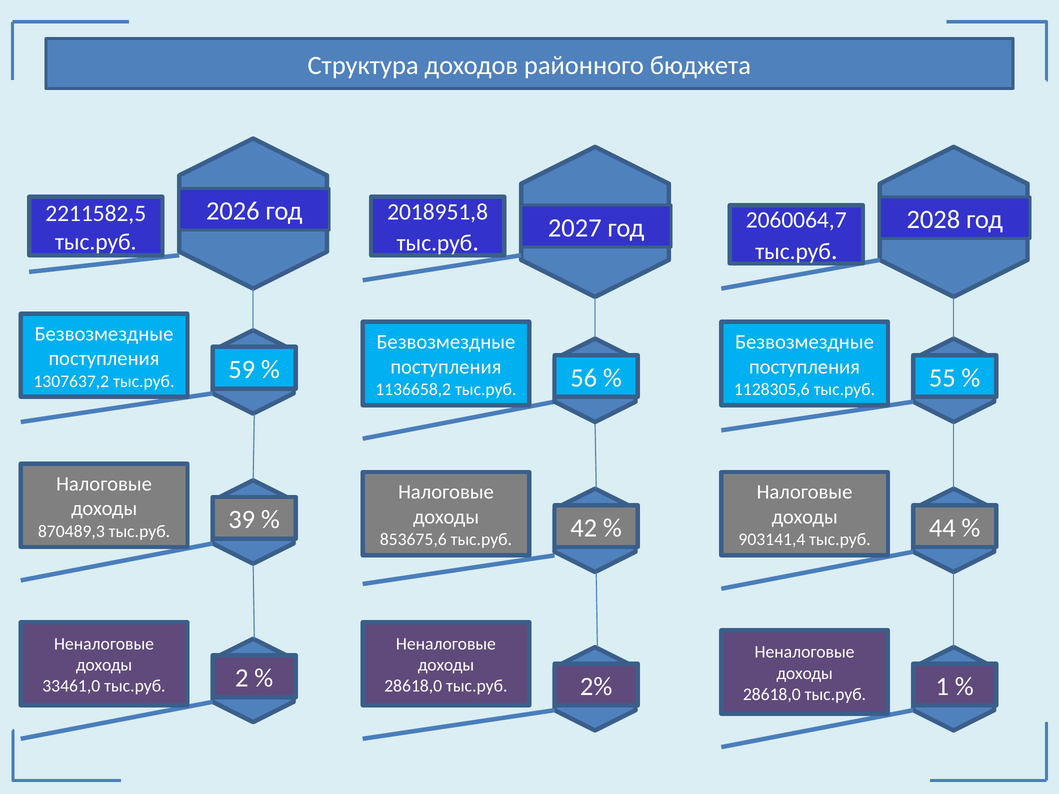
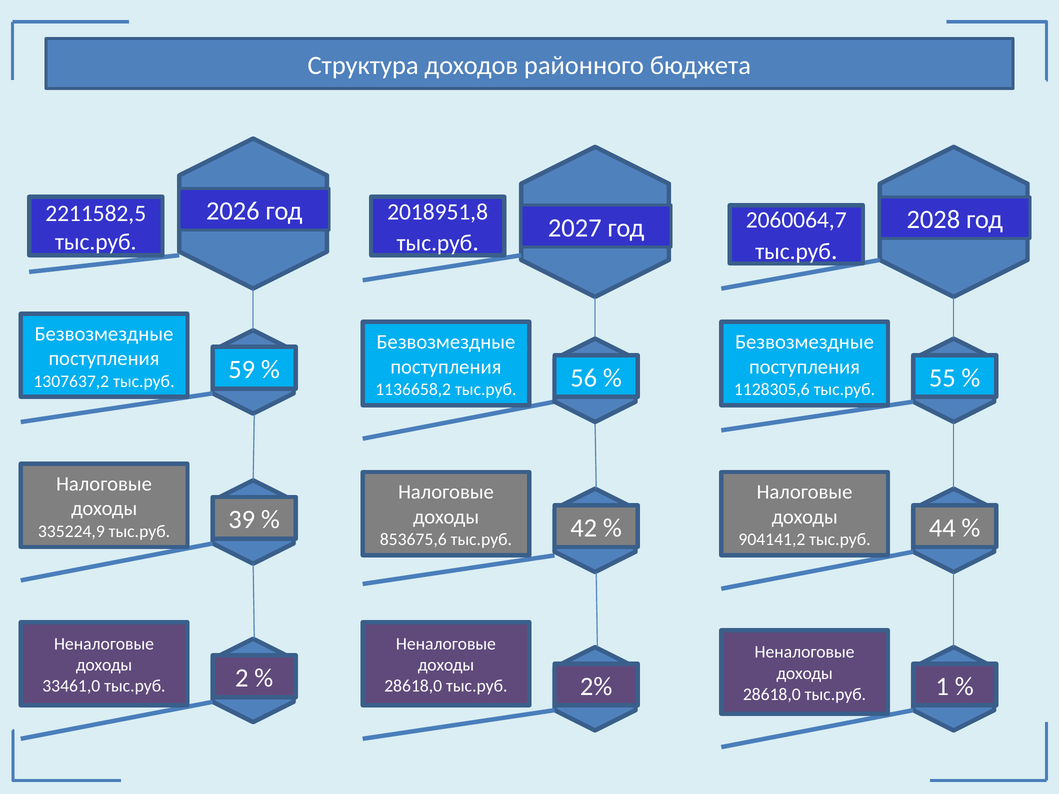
870489,3: 870489,3 -> 335224,9 (71, 531)
903141,4: 903141,4 -> 904141,2 (772, 540)
